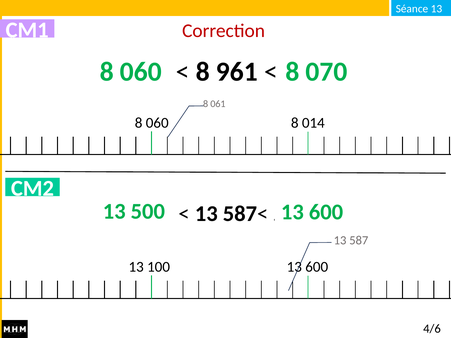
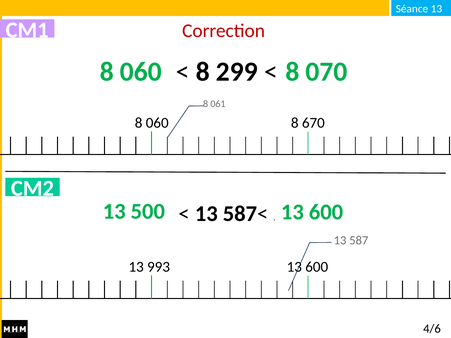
961: 961 -> 299 (237, 72)
014: 014 -> 670 (313, 123)
100: 100 -> 993 (159, 267)
